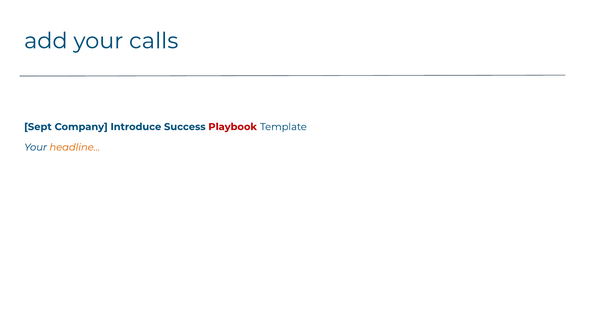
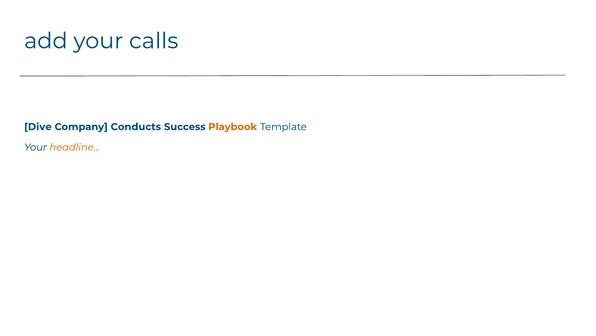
Sept: Sept -> Dive (38, 127)
Introduce: Introduce -> Conducts (136, 127)
Playbook colour: red -> orange (233, 127)
